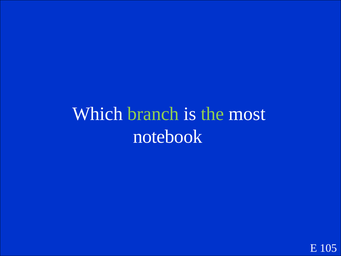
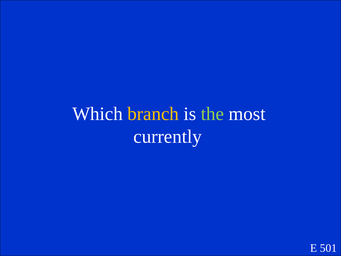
branch colour: light green -> yellow (153, 114)
notebook: notebook -> currently (168, 137)
105: 105 -> 501 (328, 248)
